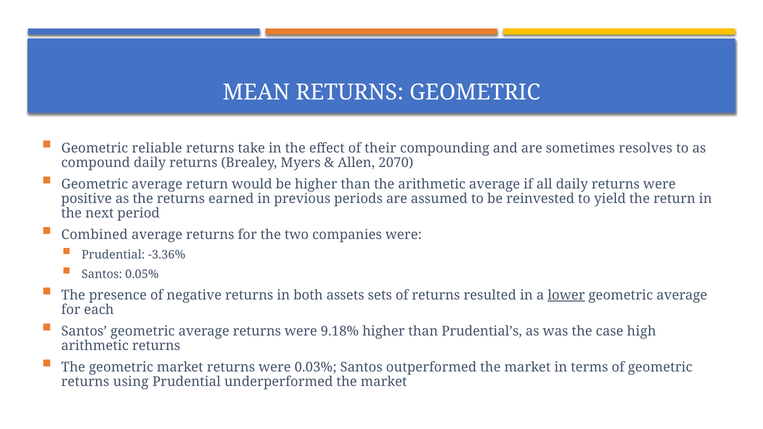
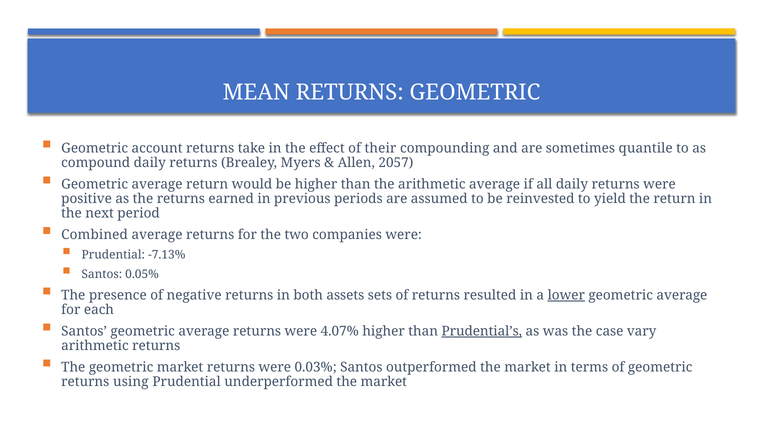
reliable: reliable -> account (157, 148)
resolves: resolves -> quantile (646, 148)
2070: 2070 -> 2057 (396, 163)
-3.36%: -3.36% -> -7.13% (167, 255)
9.18%: 9.18% -> 4.07% (340, 331)
Prudential’s underline: none -> present (482, 331)
high: high -> vary (642, 331)
